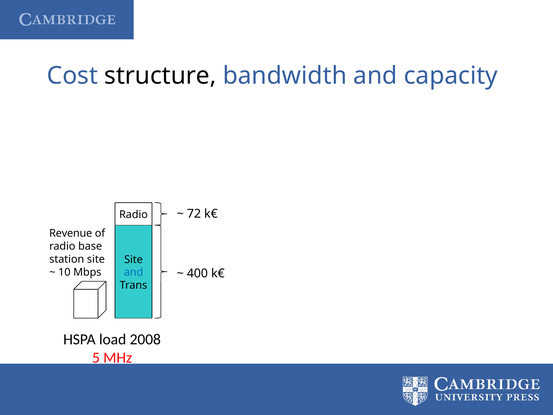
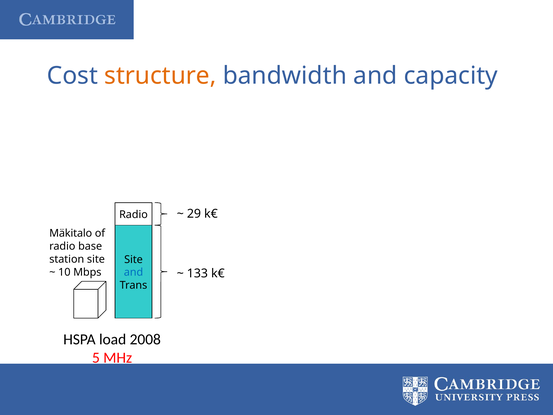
structure colour: black -> orange (160, 76)
72: 72 -> 29 (194, 214)
Revenue: Revenue -> Mäkitalo (71, 233)
400: 400 -> 133 (197, 273)
